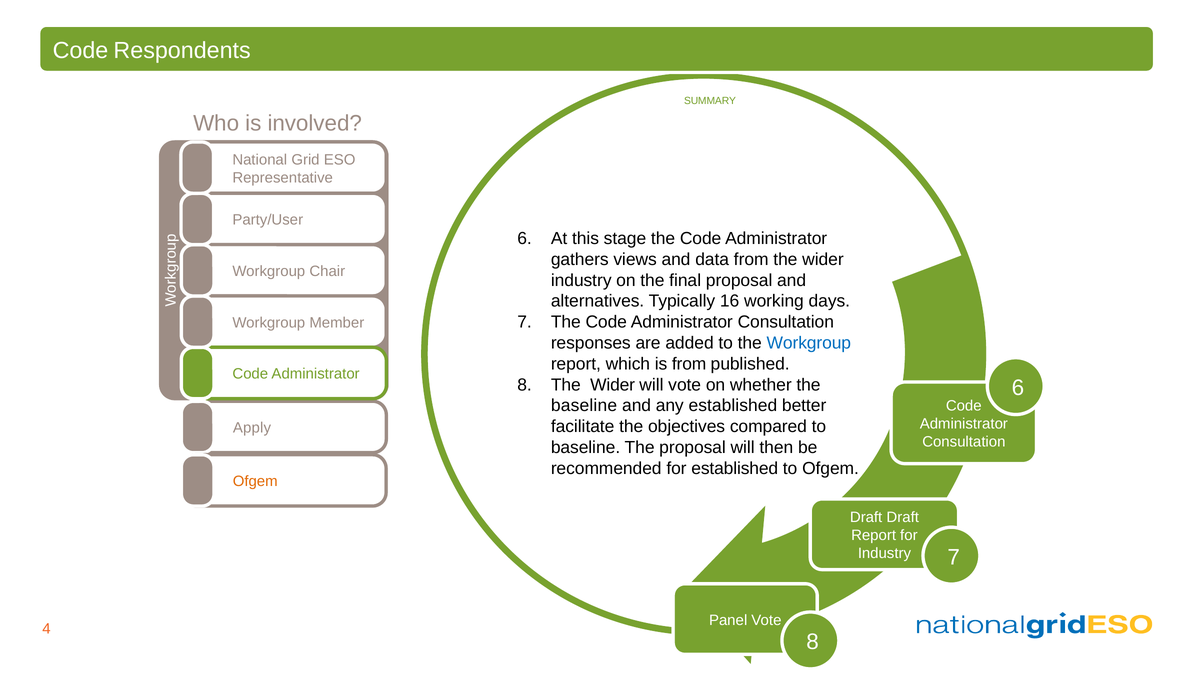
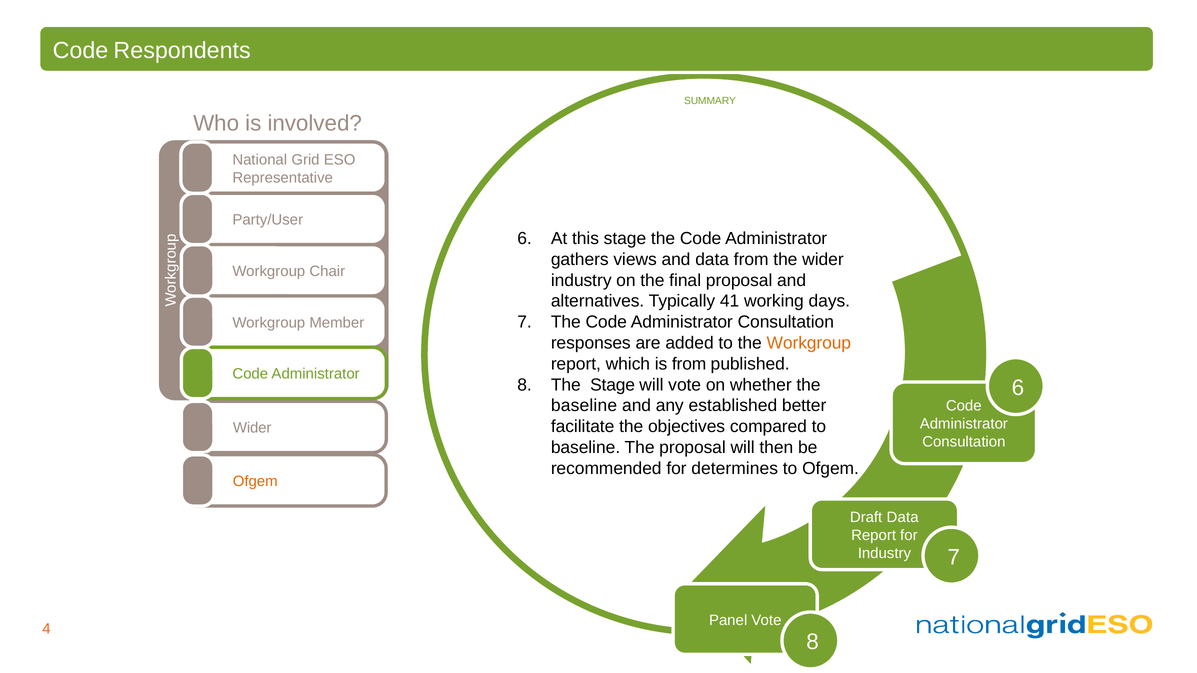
16: 16 -> 41 (730, 301)
Workgroup colour: blue -> orange (809, 343)
8 The Wider: Wider -> Stage (613, 385)
Apply: Apply -> Wider (252, 428)
for established: established -> determines (735, 469)
Draft Draft: Draft -> Data (903, 518)
